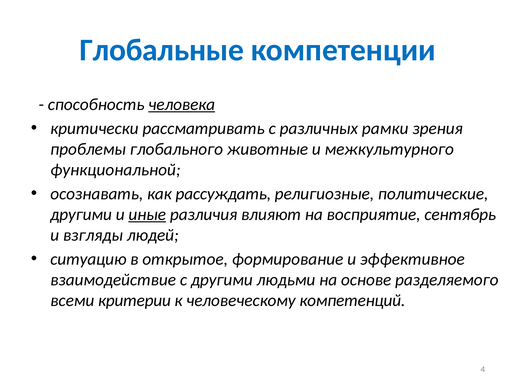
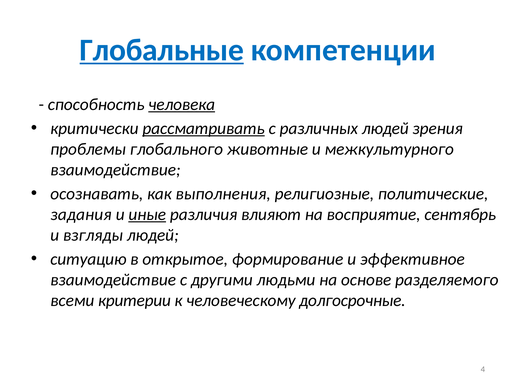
Глобальные underline: none -> present (162, 50)
рассматривать underline: none -> present (204, 128)
различных рамки: рамки -> людей (385, 128)
функциональной: функциональной -> взаимодействие (115, 170)
рассуждать: рассуждать -> выполнения (223, 194)
другими: другими -> задания (81, 214)
компетенций: компетенций -> долгосрочные (352, 300)
